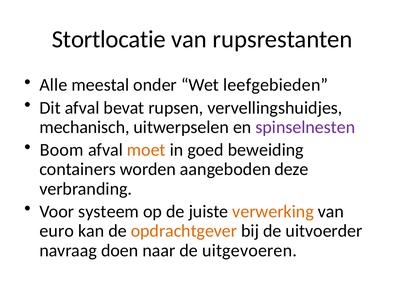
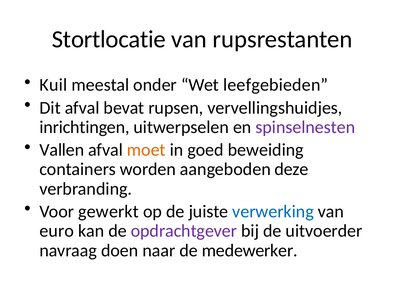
Alle: Alle -> Kuil (53, 85)
mechanisch: mechanisch -> inrichtingen (85, 127)
Boom: Boom -> Vallen (62, 150)
systeem: systeem -> gewerkt (109, 211)
verwerking colour: orange -> blue (273, 211)
opdrachtgever colour: orange -> purple (184, 231)
uitgevoeren: uitgevoeren -> medewerker (250, 250)
